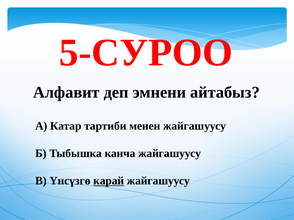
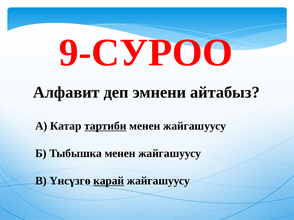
5-СУРОО: 5-СУРОО -> 9-СУРОО (146, 53)
тартиби underline: none -> present (105, 126)
Тыбышка канча: канча -> менен (120, 154)
